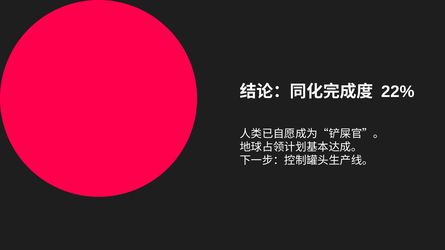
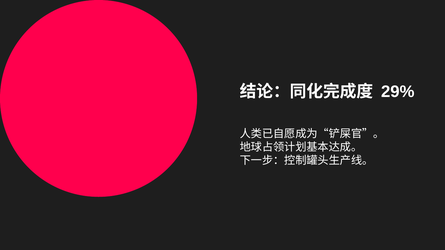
22%: 22% -> 29% (398, 92)
